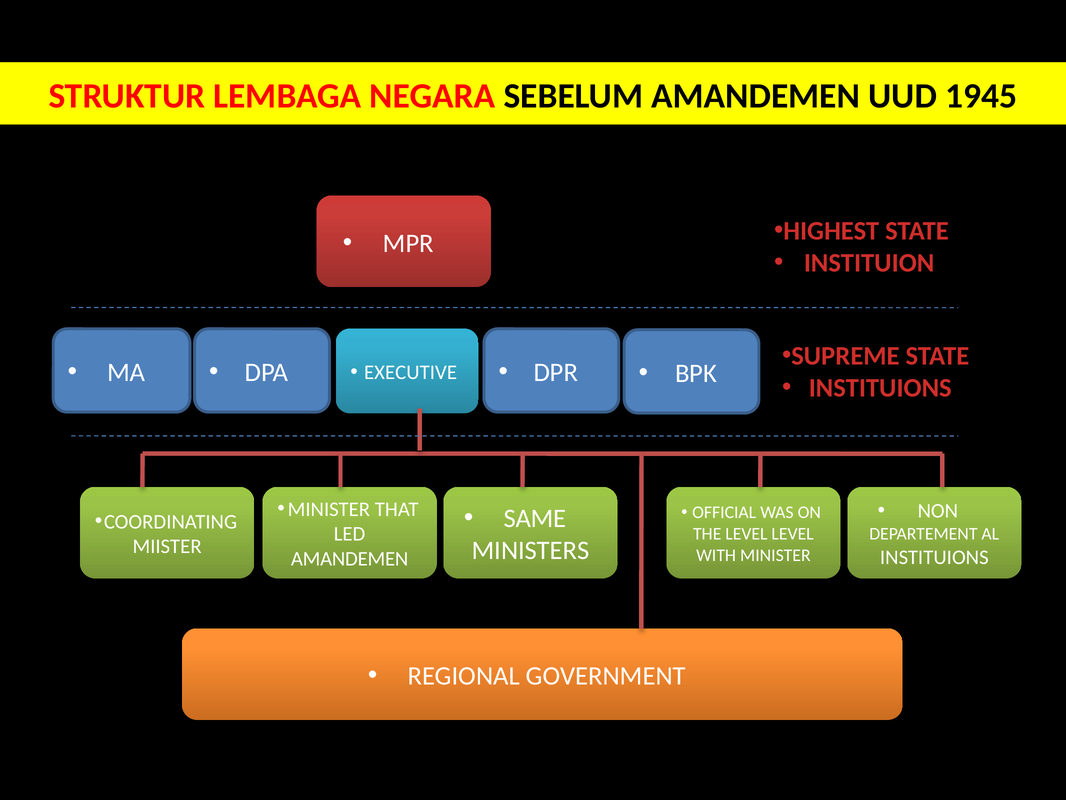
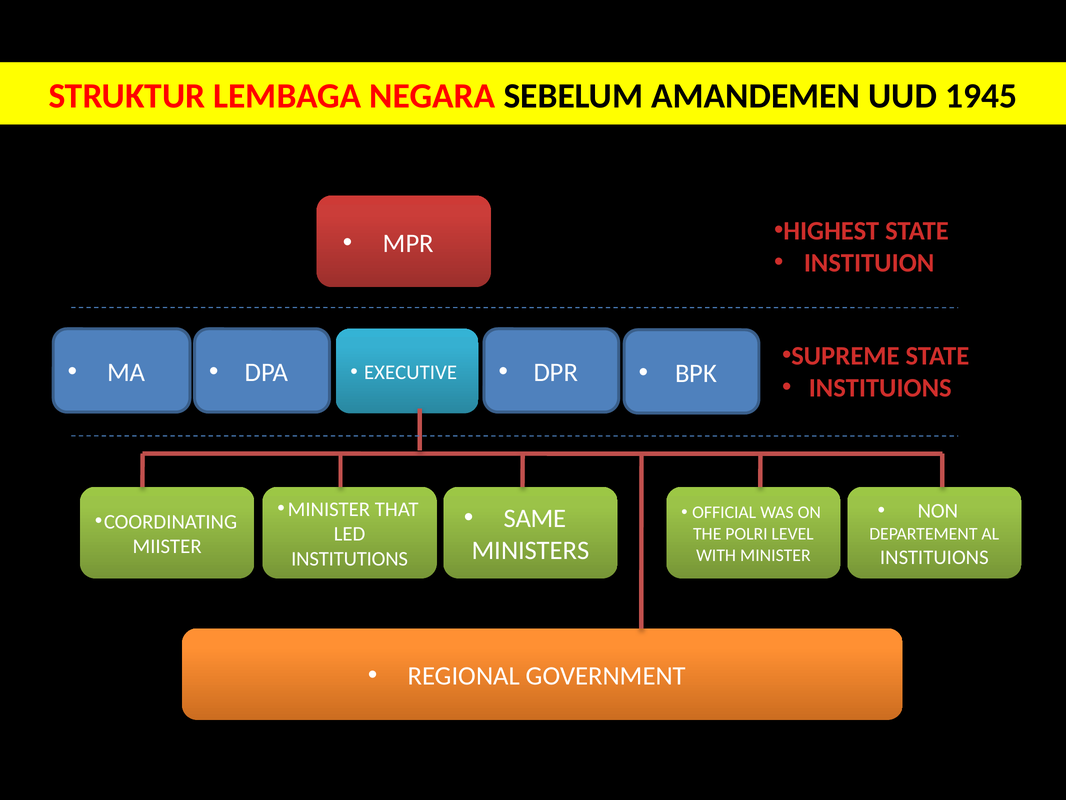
THE LEVEL: LEVEL -> POLRI (746, 534)
AMANDEMEN: AMANDEMEN -> INSTITUTIONS (350, 559)
